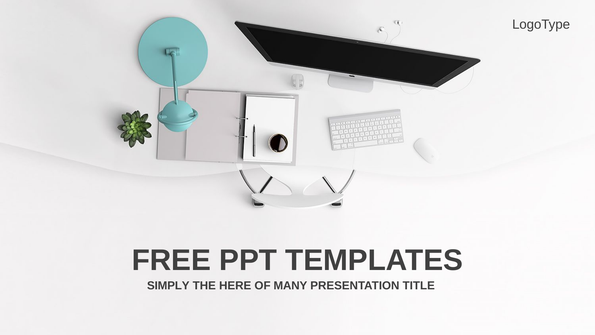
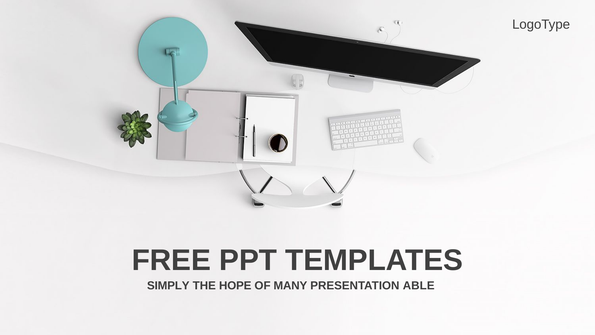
HERE: HERE -> HOPE (235, 285)
TITLE: TITLE -> ABLE (419, 285)
